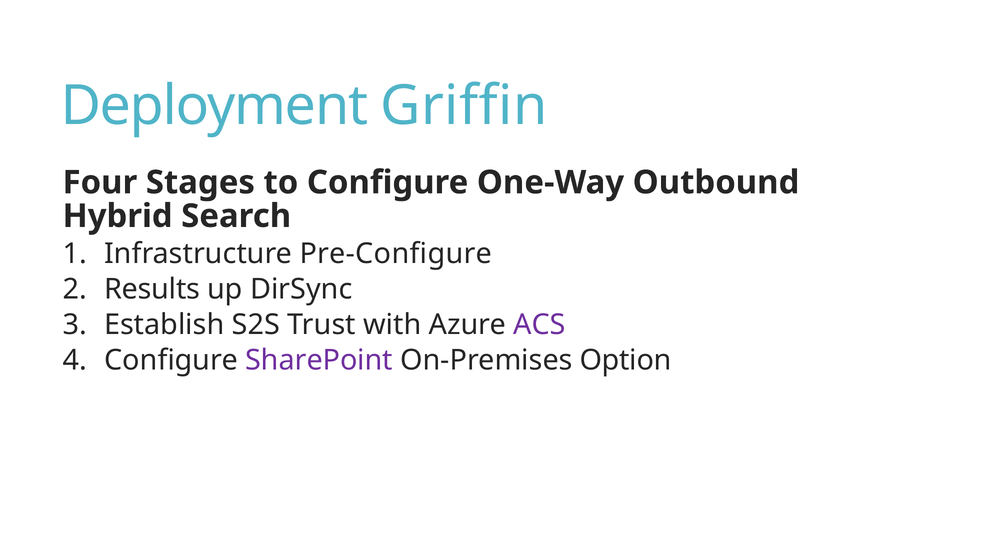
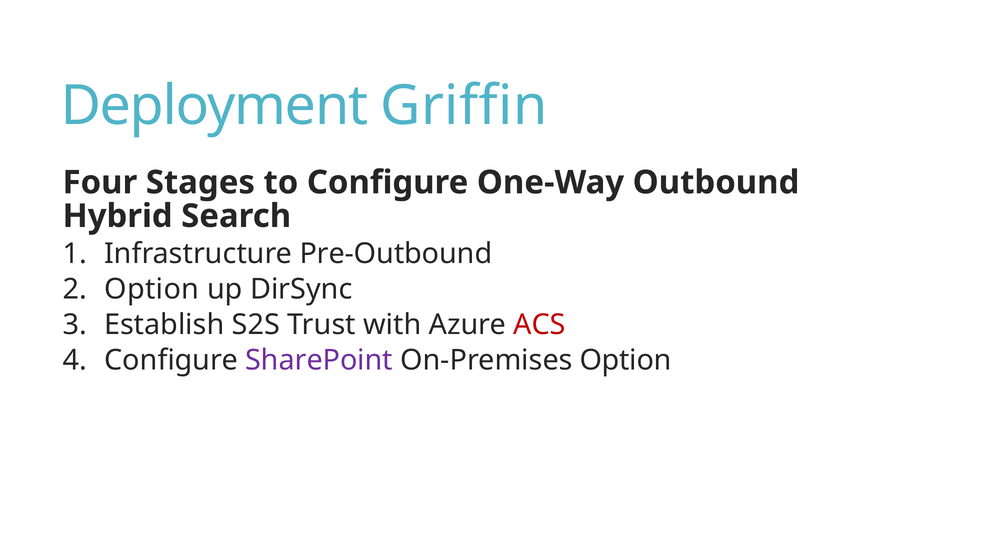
Pre-Configure: Pre-Configure -> Pre-Outbound (396, 254)
Results: Results -> Option (152, 289)
ACS colour: purple -> red (539, 325)
